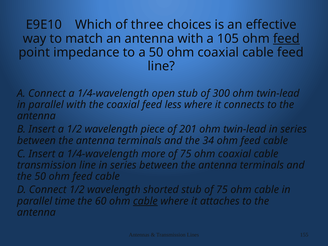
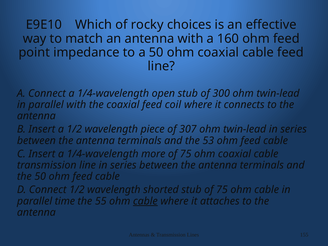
three: three -> rocky (147, 25)
105: 105 -> 160 (228, 39)
feed underline: present -> none (286, 39)
less: less -> coil (173, 105)
201: 201 -> 307 (188, 129)
34: 34 -> 53 (208, 141)
60: 60 -> 55 (101, 201)
